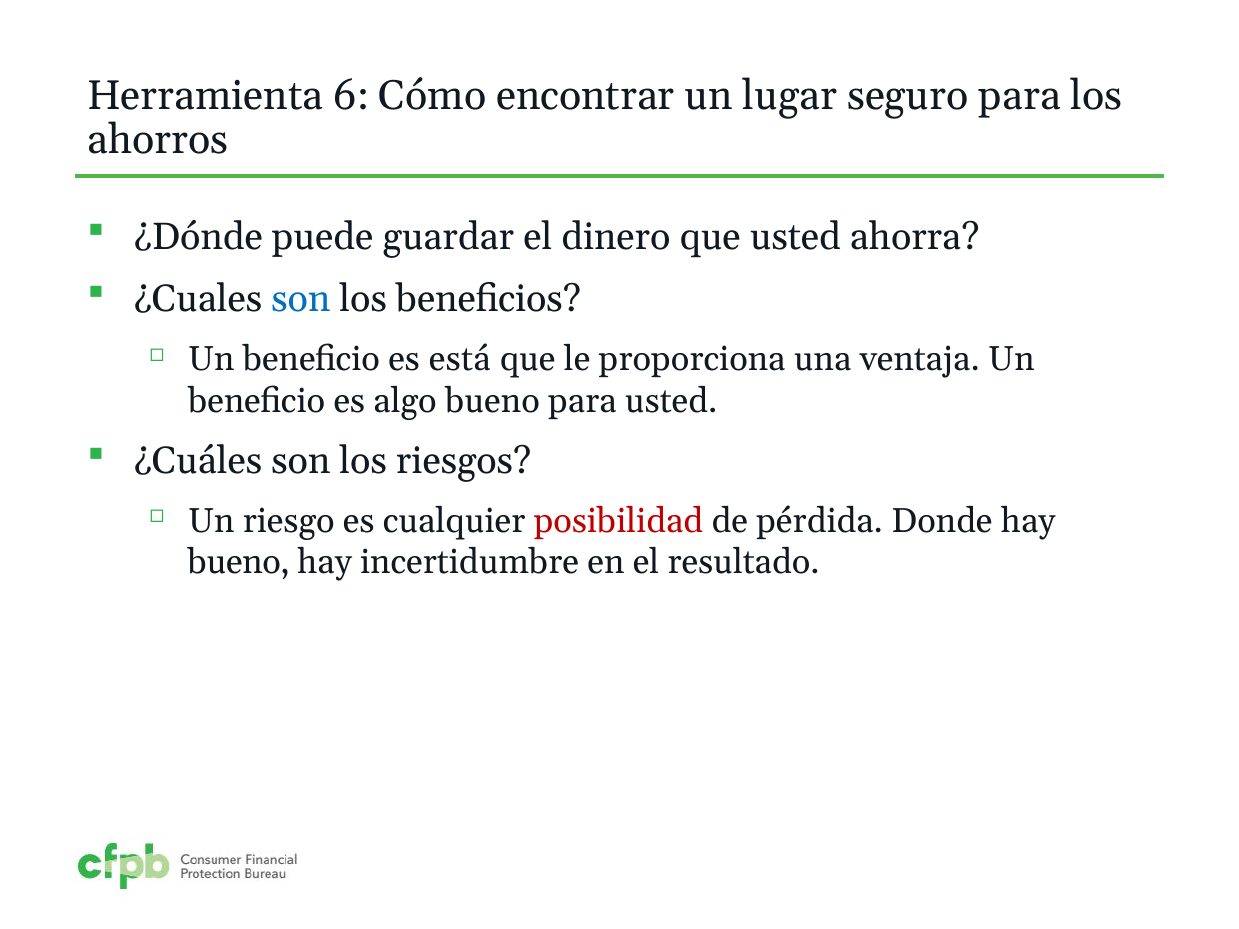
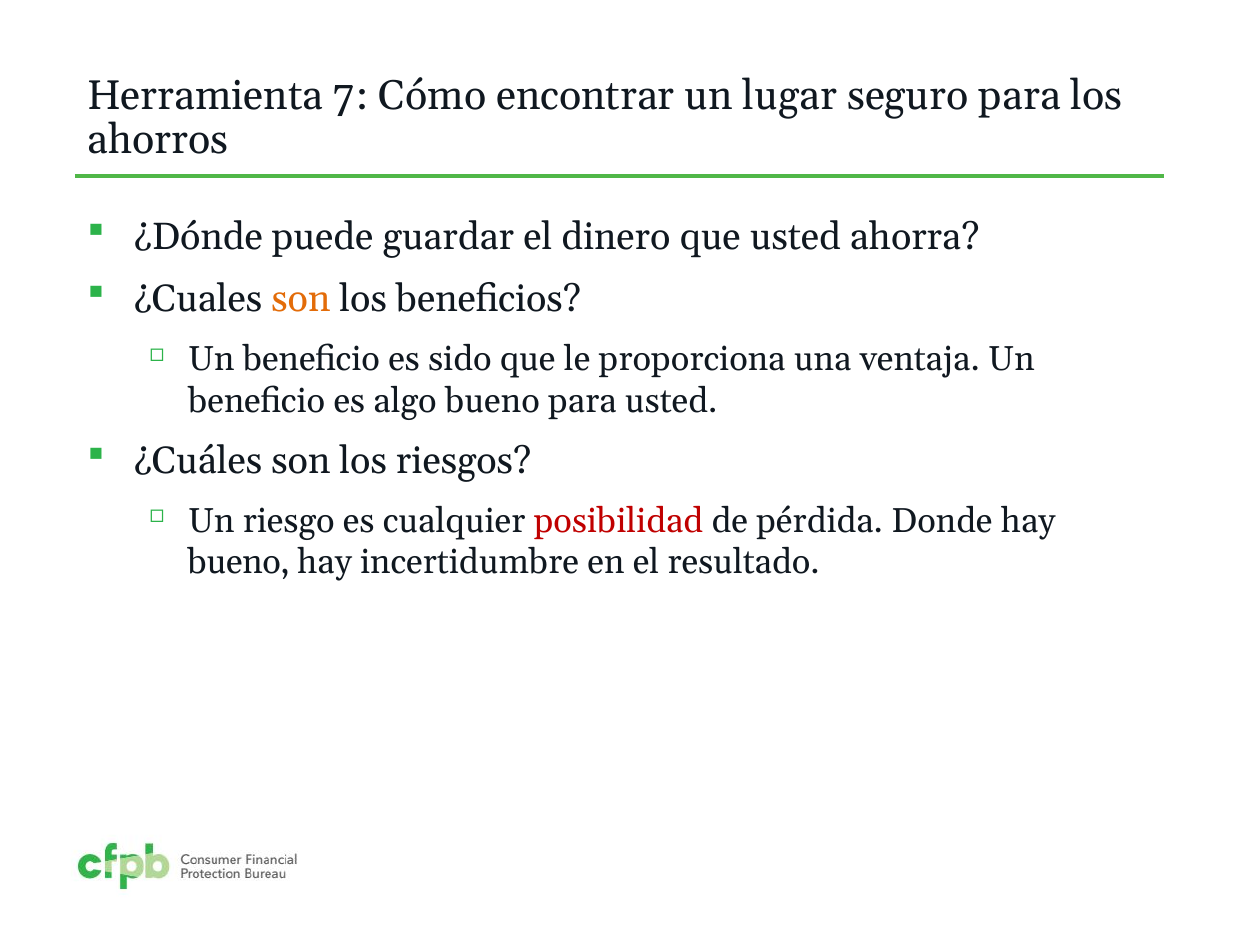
6: 6 -> 7 (351, 96)
son colour: blue -> orange (301, 299)
está: está -> sido (460, 360)
